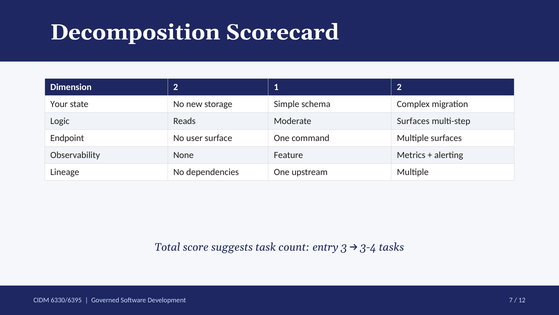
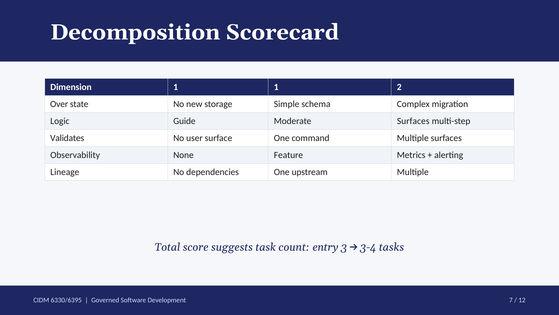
Dimension 2: 2 -> 1 (176, 87)
Your: Your -> Over (59, 104)
Reads: Reads -> Guide (184, 121)
Endpoint: Endpoint -> Validates (67, 138)
